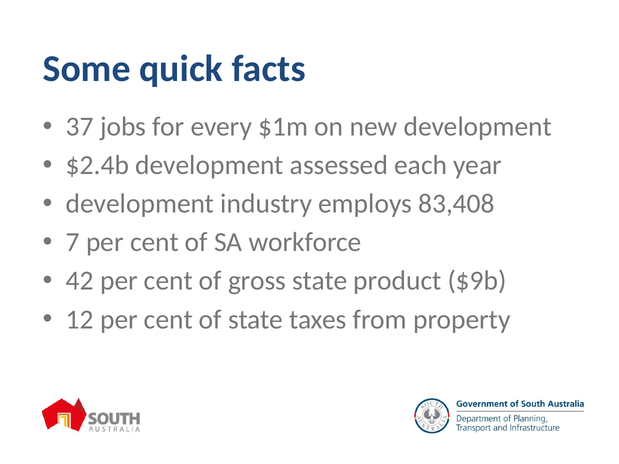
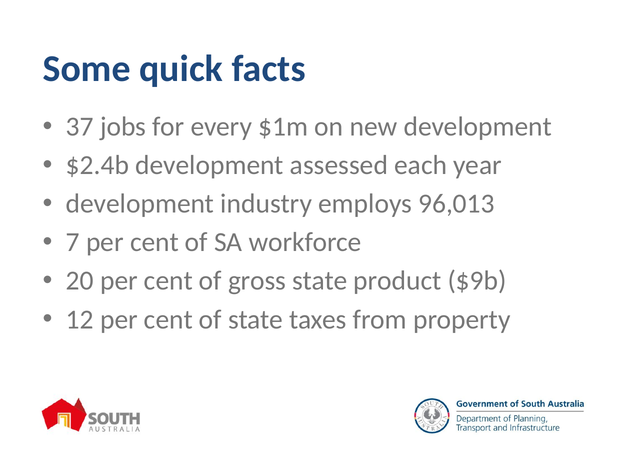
83,408: 83,408 -> 96,013 (456, 204)
42: 42 -> 20 (80, 281)
